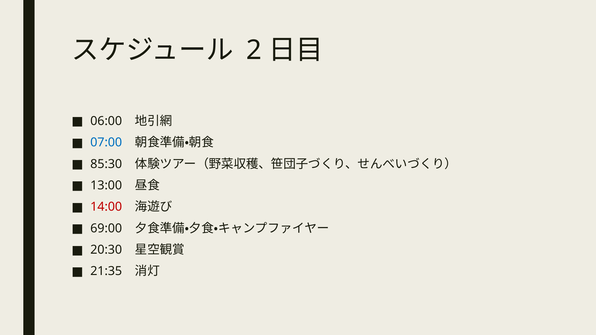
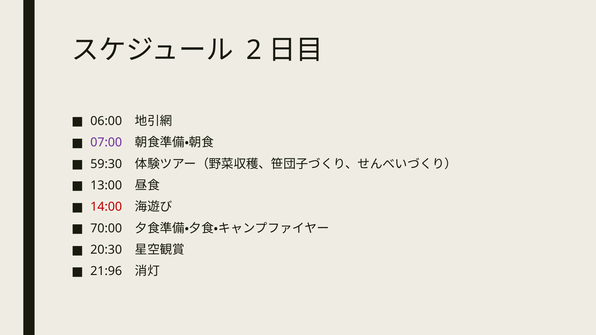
07:00 colour: blue -> purple (106, 143)
85:30: 85:30 -> 59:30 (106, 164)
69:00: 69:00 -> 70:00 (106, 228)
21:35: 21:35 -> 21:96 (106, 271)
